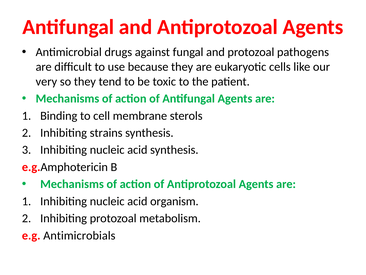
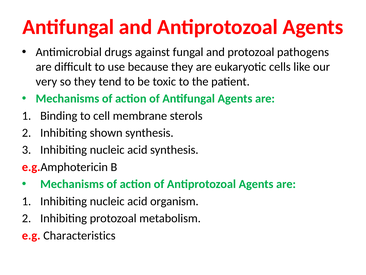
strains: strains -> shown (106, 133)
Antimicrobials: Antimicrobials -> Characteristics (79, 235)
